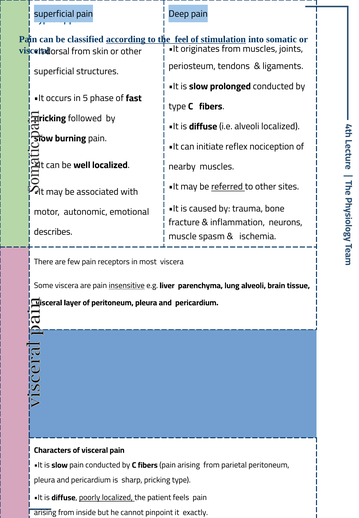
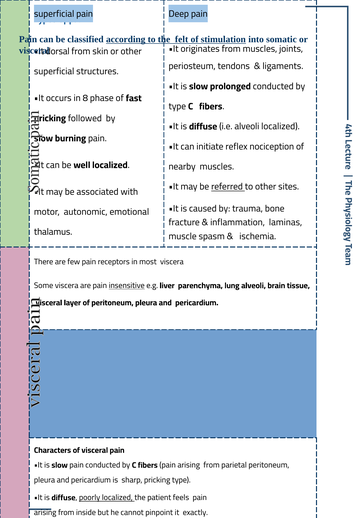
feel: feel -> felt (182, 39)
5: 5 -> 8 (85, 98)
neurons: neurons -> laminas (286, 223)
describes: describes -> thalamus (53, 232)
